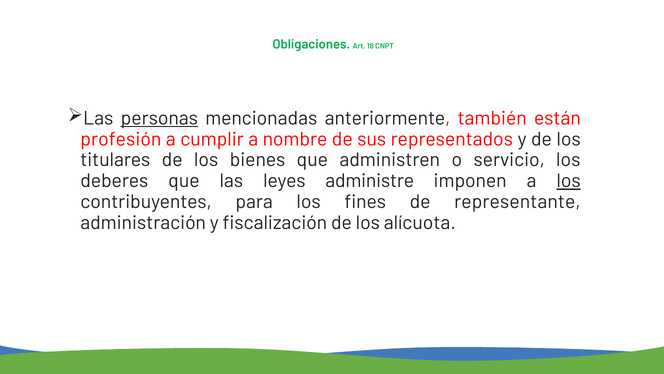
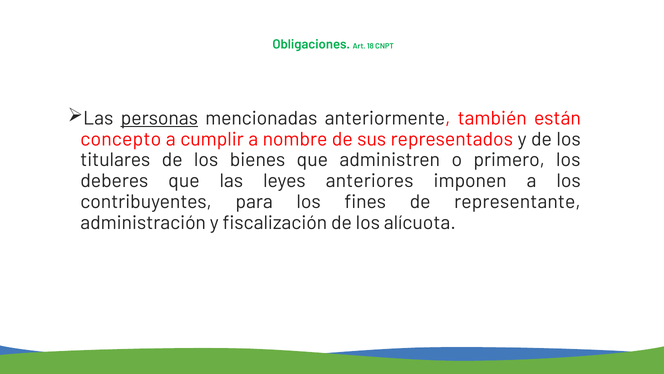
profesión: profesión -> concepto (121, 139)
servicio: servicio -> primero (509, 160)
administre: administre -> anteriores (370, 181)
los underline: present -> none (569, 181)
